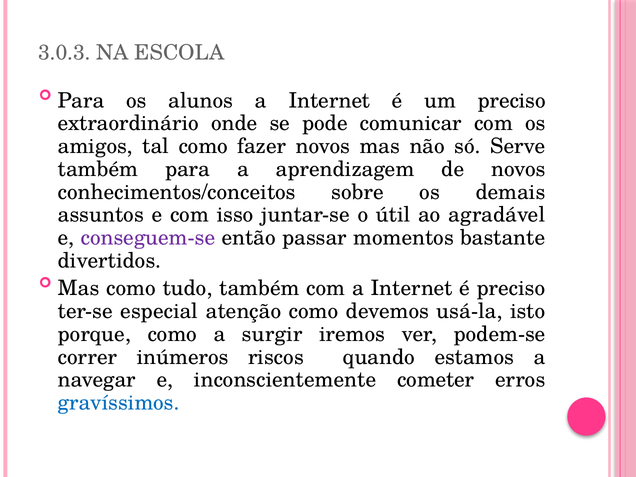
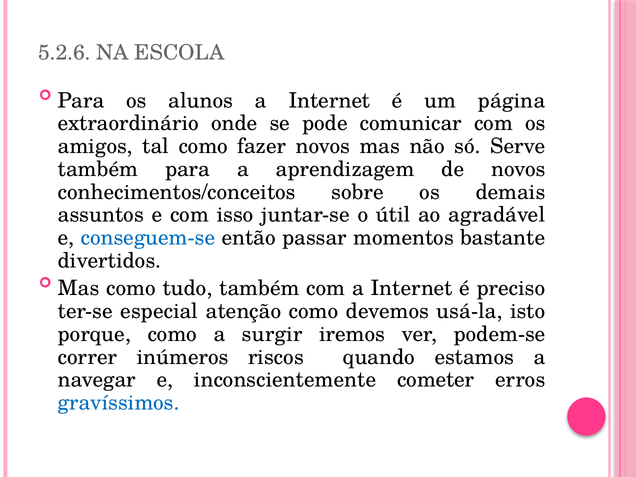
3.0.3: 3.0.3 -> 5.2.6 (64, 53)
um preciso: preciso -> página (512, 101)
conseguem-se colour: purple -> blue (148, 238)
